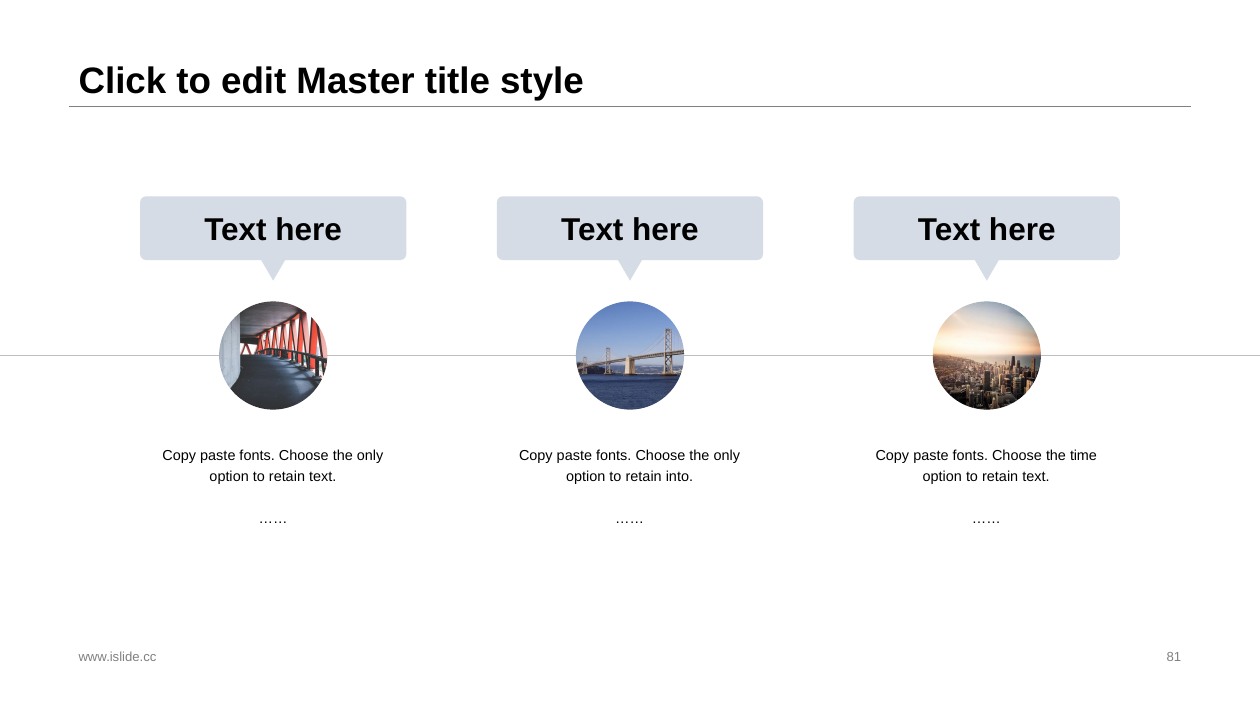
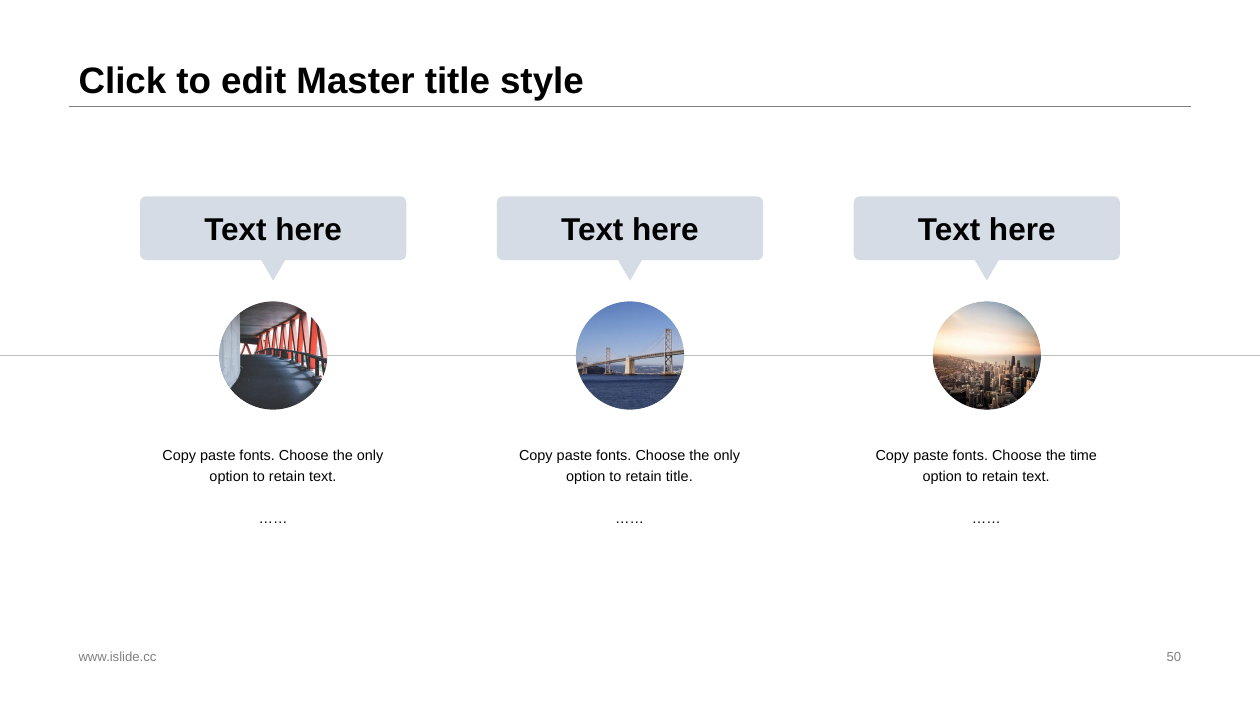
retain into: into -> title (679, 477)
81: 81 -> 50 (1174, 656)
